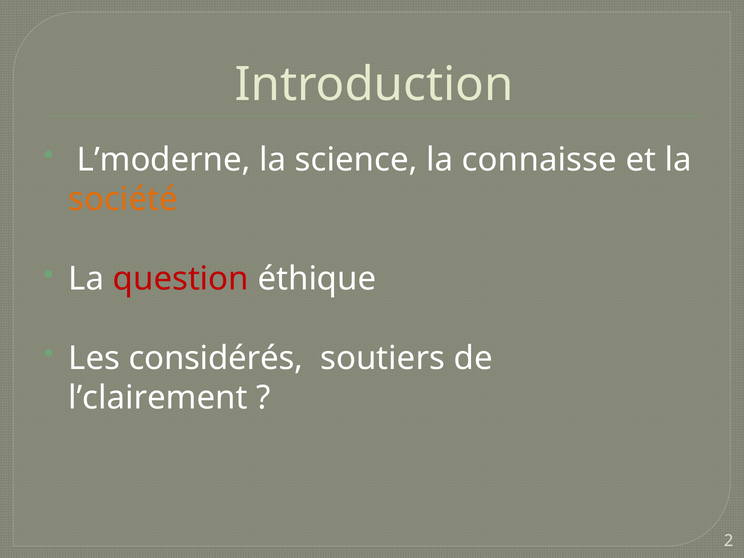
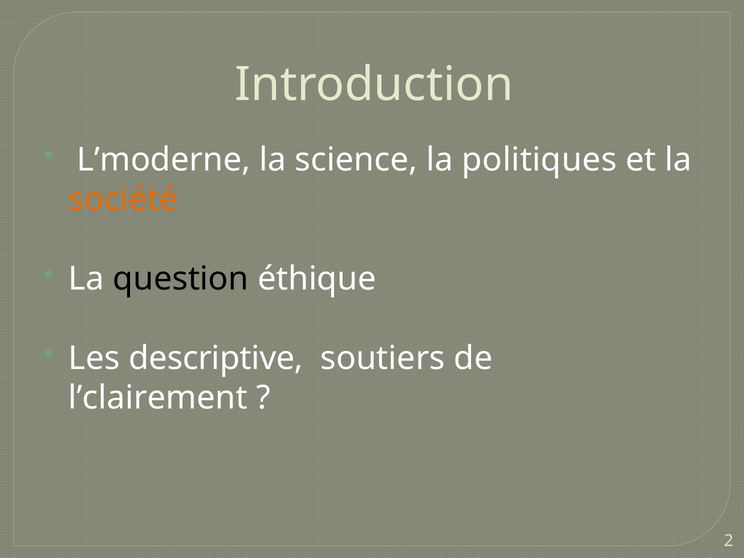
connaisse: connaisse -> politiques (539, 160)
question colour: red -> black (181, 279)
considérés: considérés -> descriptive (216, 358)
